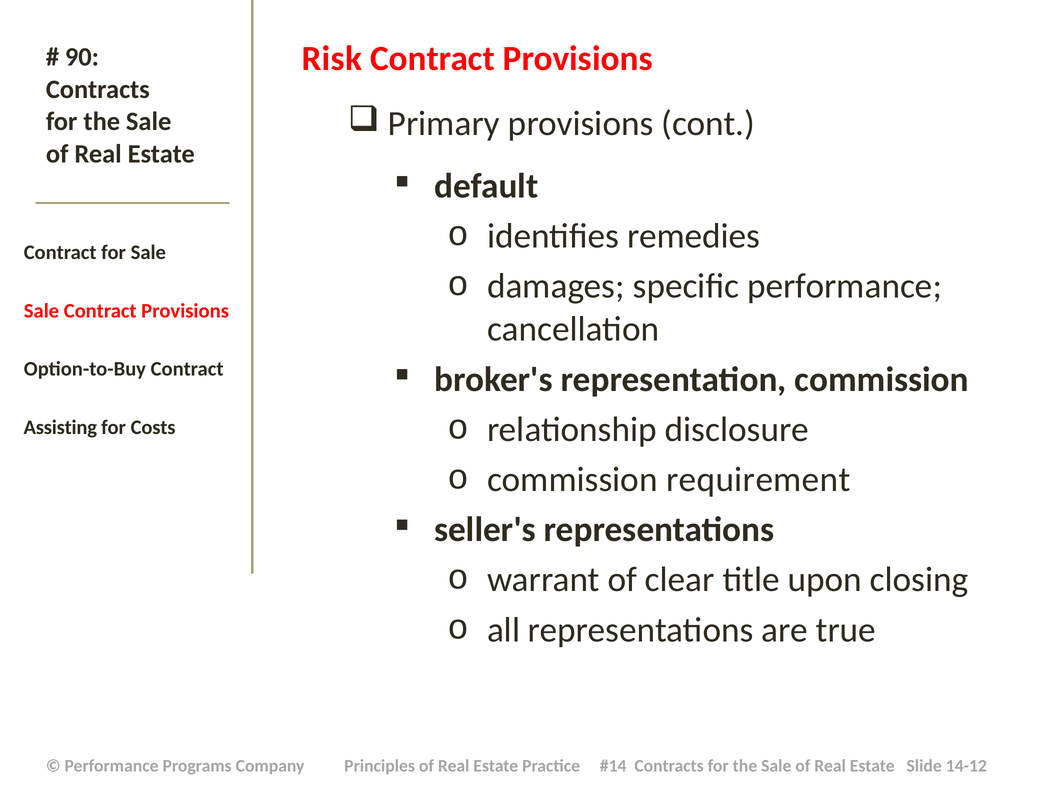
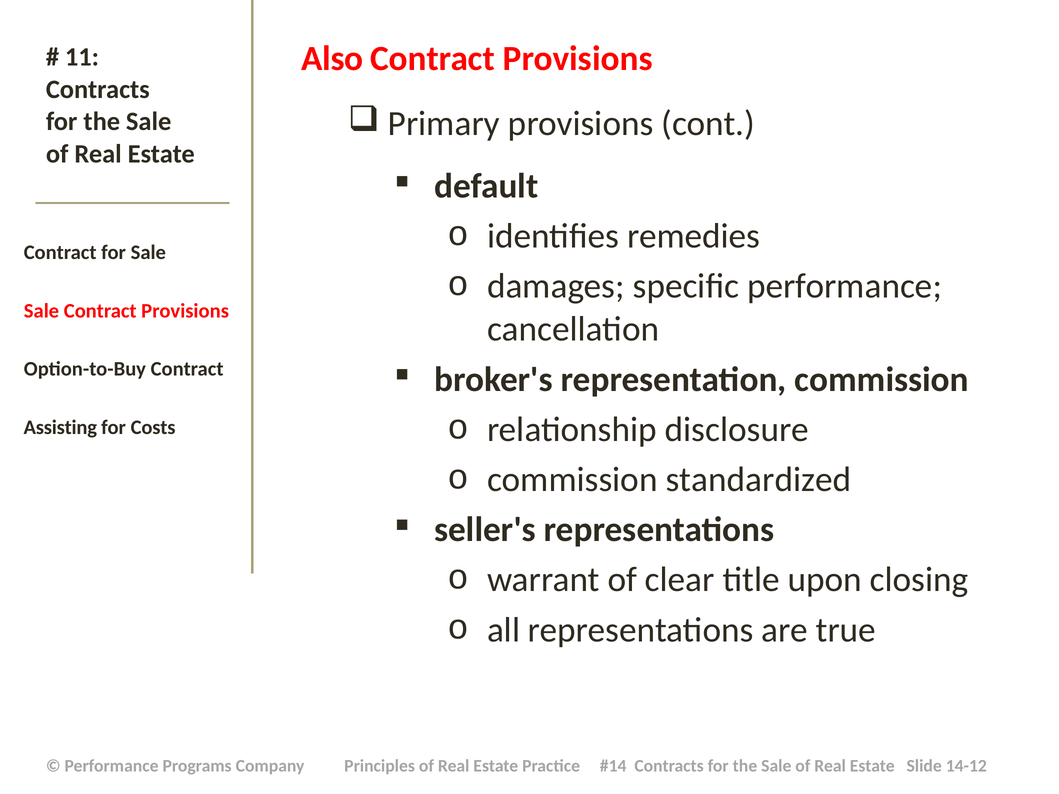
Risk: Risk -> Also (332, 59)
90: 90 -> 11 (82, 57)
requirement: requirement -> standardized (758, 480)
